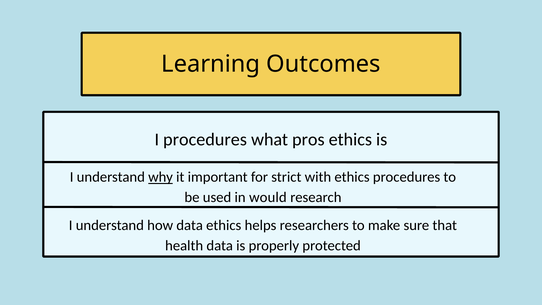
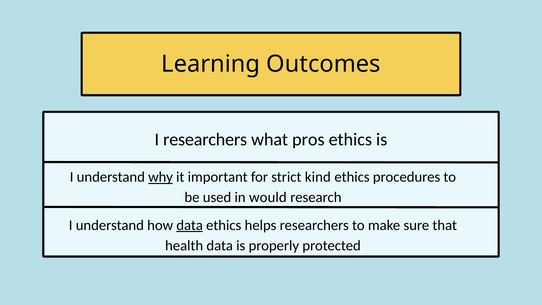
I procedures: procedures -> researchers (205, 139)
with: with -> kind (318, 177)
data underline: none -> present (190, 225)
